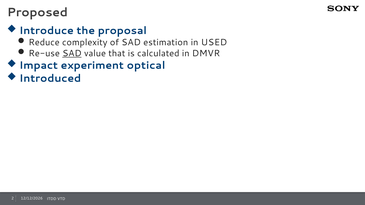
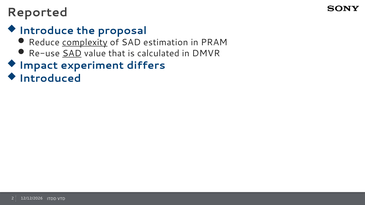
Proposed: Proposed -> Reported (37, 12)
complexity underline: none -> present (85, 42)
USED: USED -> PRAM (214, 42)
optical: optical -> differs (146, 65)
